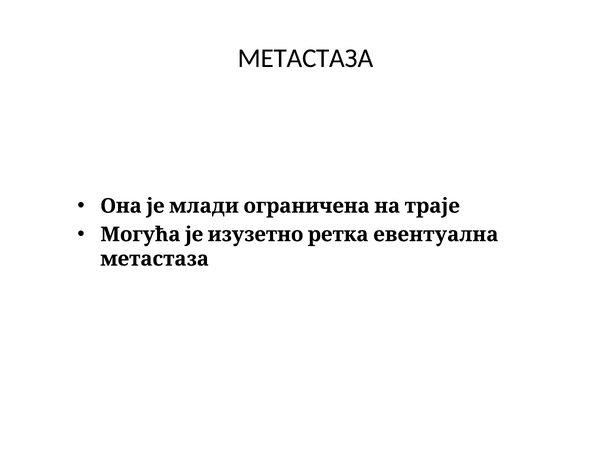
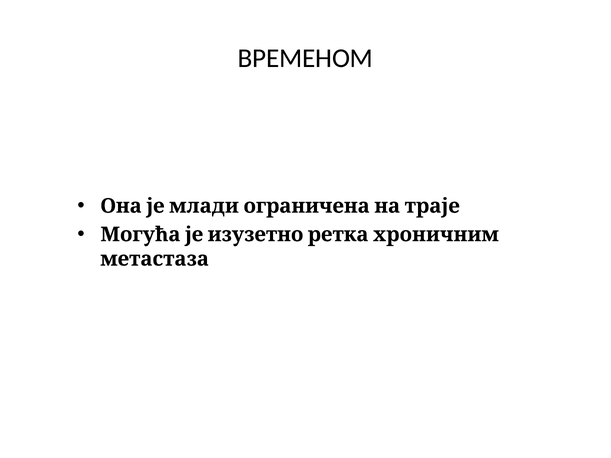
МЕТАСТАЗА: МЕТАСТАЗА -> ВРЕМЕНОМ (305, 58)
евентуална: евентуална -> хроничним (436, 235)
